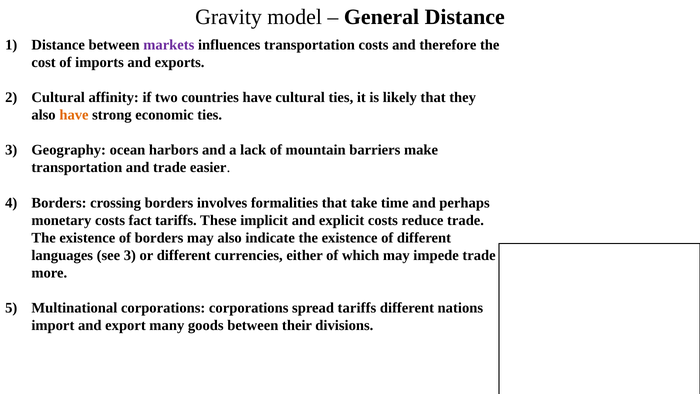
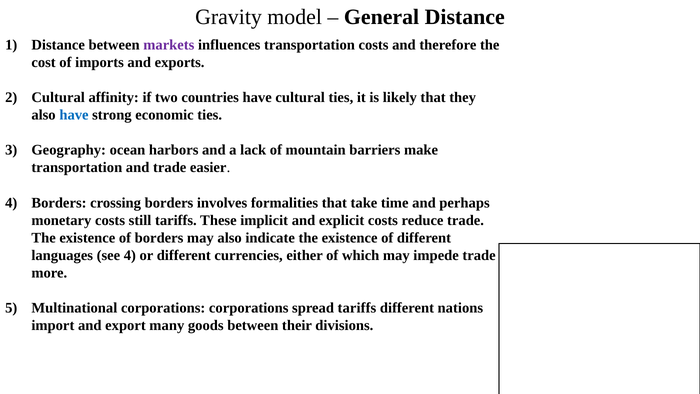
have colour: orange -> blue (74, 115)
fact: fact -> still (140, 220)
see 3: 3 -> 4 (130, 255)
